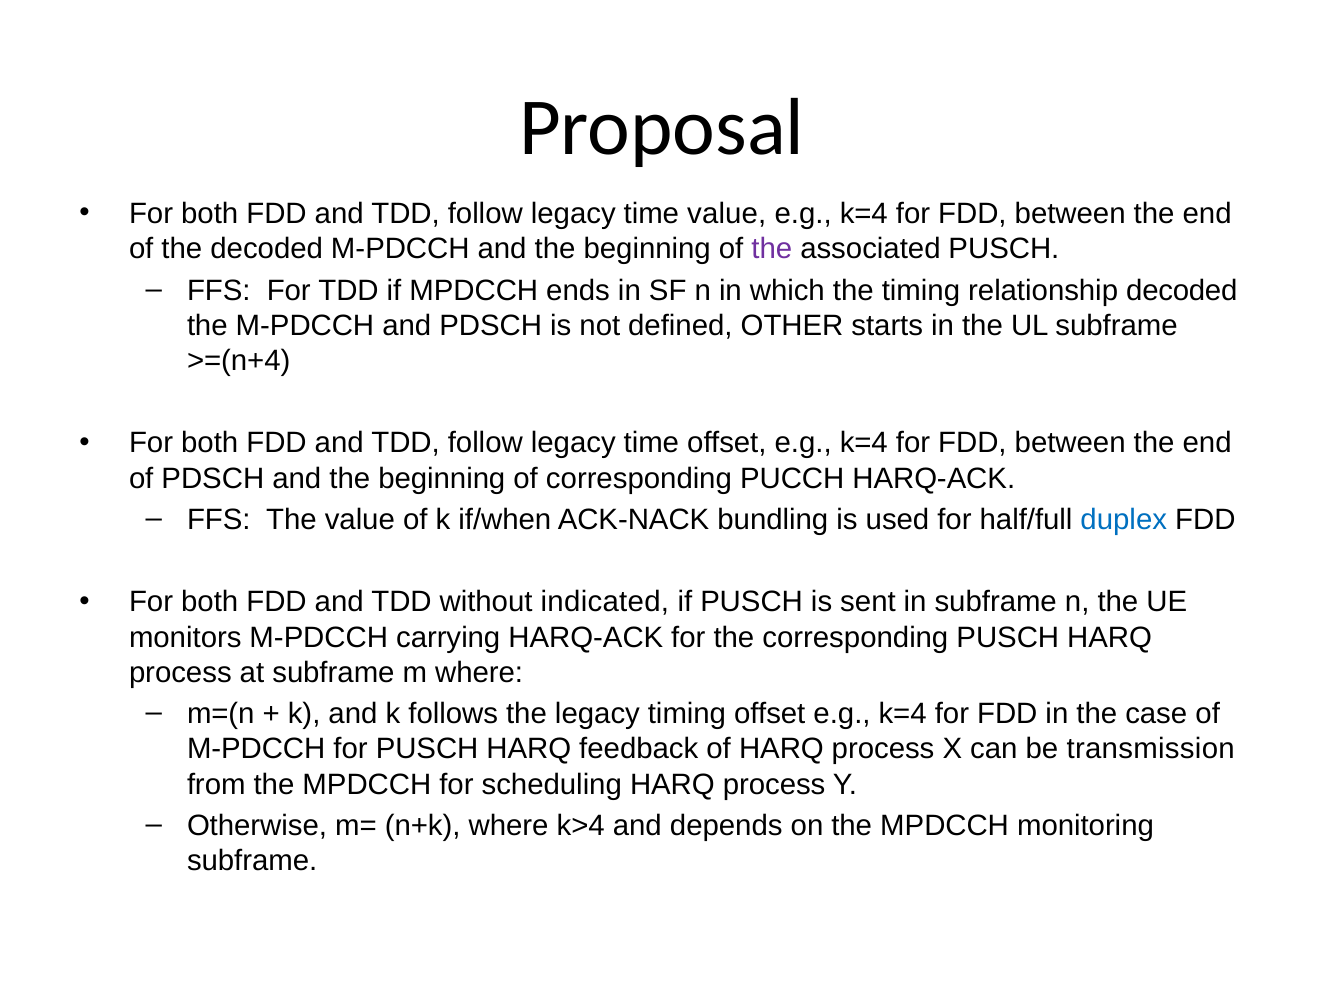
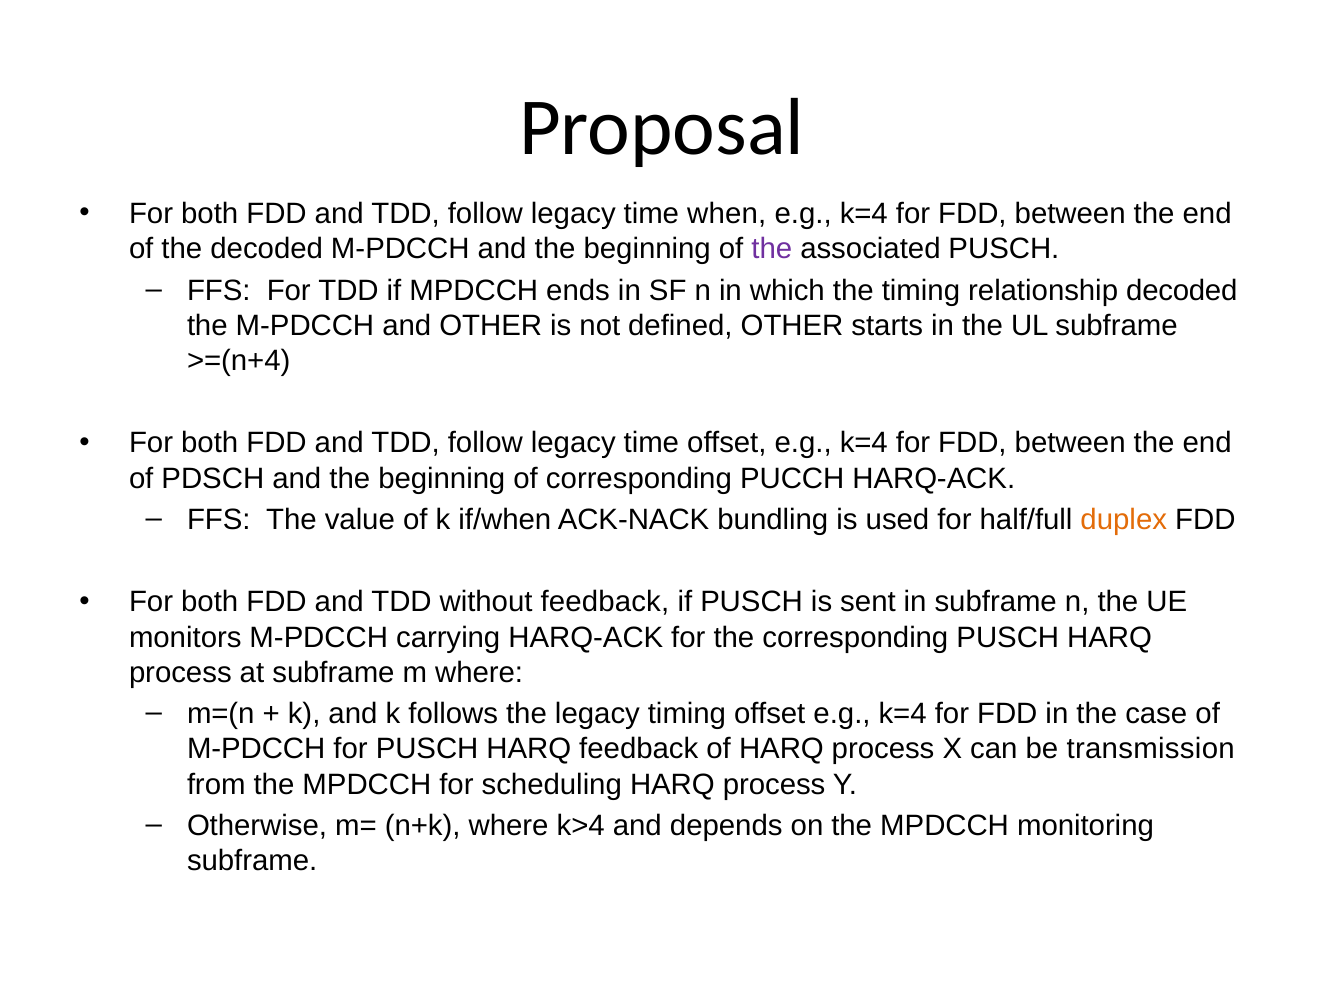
time value: value -> when (727, 214)
and PDSCH: PDSCH -> OTHER (491, 326)
duplex colour: blue -> orange (1124, 520)
without indicated: indicated -> feedback (605, 602)
